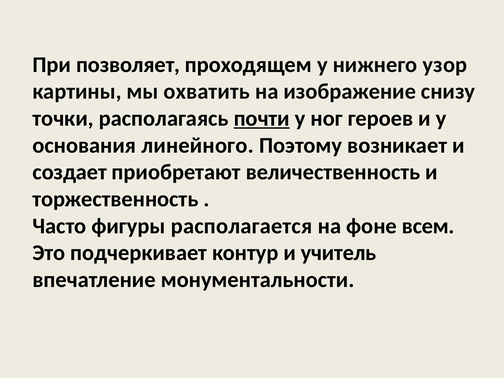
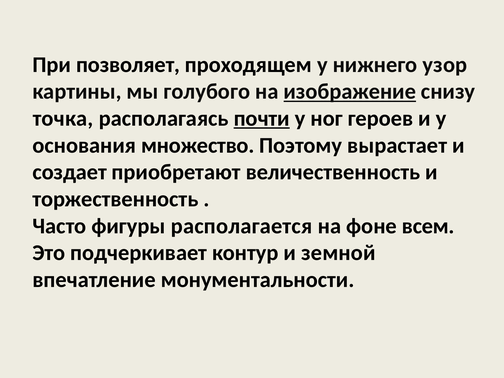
охватить: охватить -> голубого (207, 92)
изображение underline: none -> present (350, 92)
точки: точки -> точка (63, 118)
линейного: линейного -> множество (198, 145)
возникает: возникает -> вырастает (397, 145)
учитель: учитель -> земной (338, 253)
